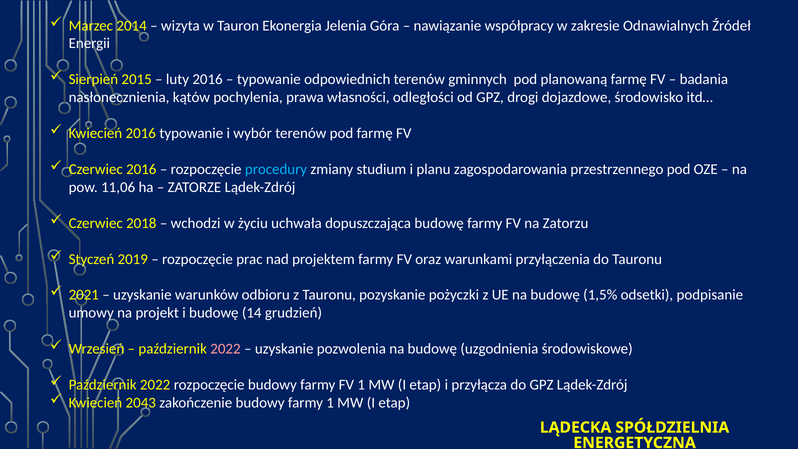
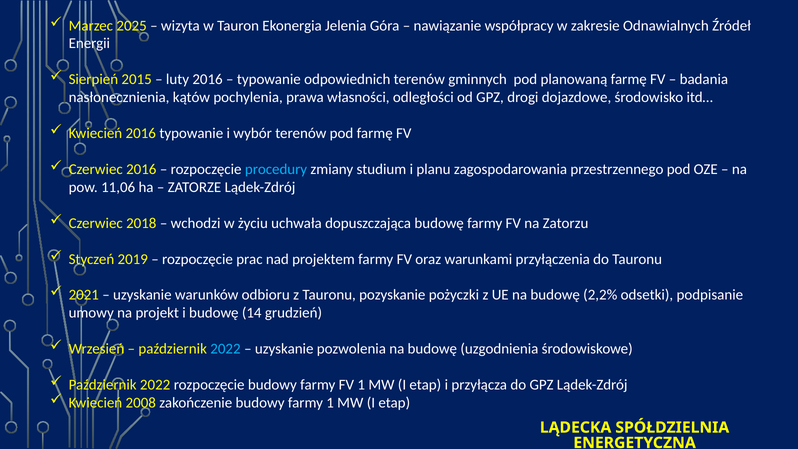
2014: 2014 -> 2025 (132, 26)
1,5%: 1,5% -> 2,2% (600, 295)
2022 colour: pink -> light blue (225, 349)
2043: 2043 -> 2008 (141, 403)
